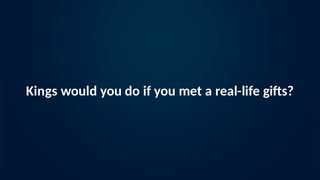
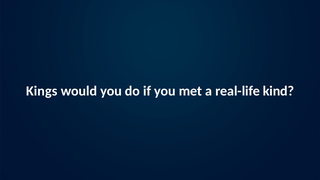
gifts: gifts -> kind (278, 91)
